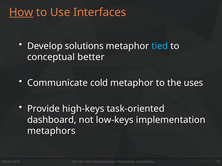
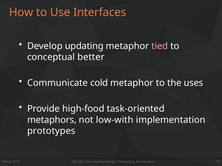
How underline: present -> none (21, 12)
solutions: solutions -> updating (84, 46)
tied colour: light blue -> pink (160, 46)
high-keys: high-keys -> high-food (83, 109)
dashboard: dashboard -> metaphors (52, 120)
low-keys: low-keys -> low-with (115, 120)
metaphors: metaphors -> prototypes (51, 131)
